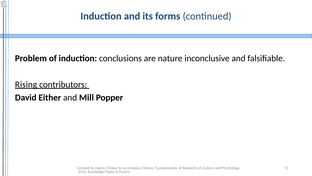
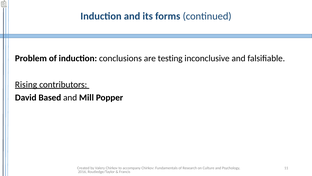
nature: nature -> testing (170, 58)
Either: Either -> Based (50, 97)
